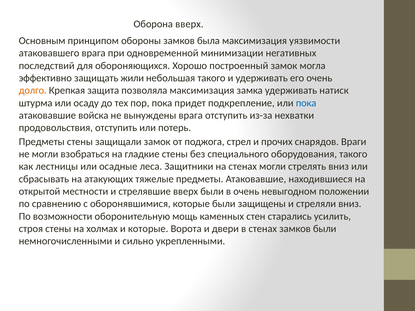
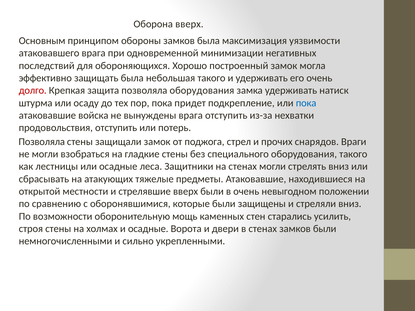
защищать жили: жили -> была (132, 78)
долго colour: orange -> red (33, 91)
позволяла максимизация: максимизация -> оборудования (202, 91)
Предметы: Предметы -> Позволяла (42, 142)
и которые: которые -> осадные (148, 229)
